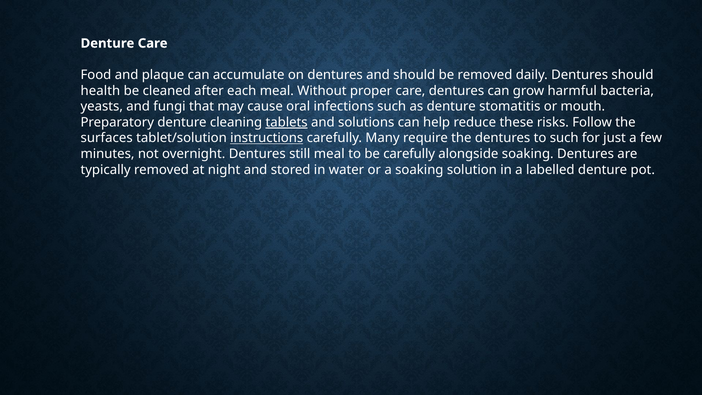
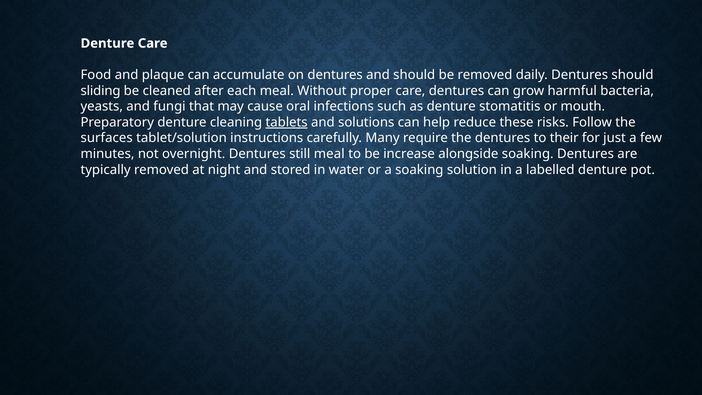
health: health -> sliding (101, 91)
instructions underline: present -> none (267, 138)
to such: such -> their (564, 138)
be carefully: carefully -> increase (409, 154)
